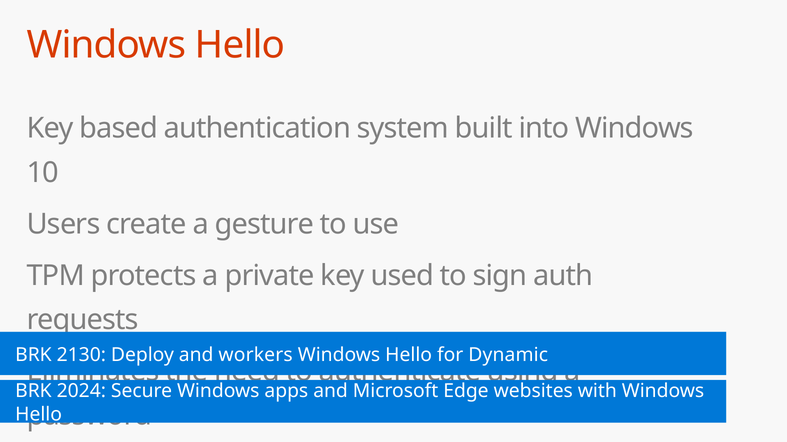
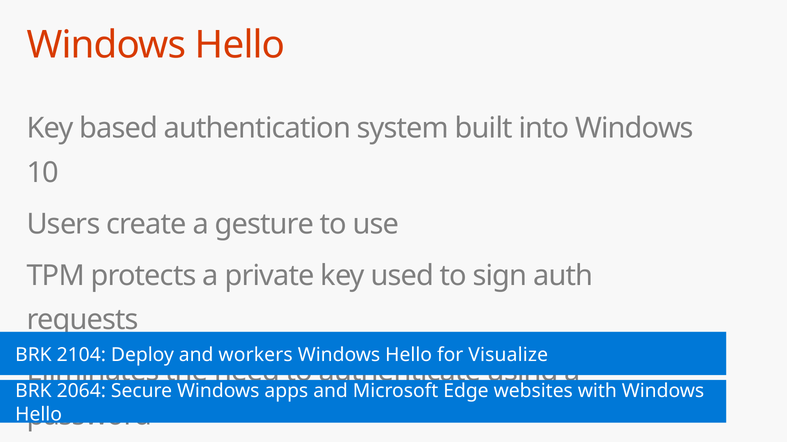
2130: 2130 -> 2104 (81, 355)
Dynamic: Dynamic -> Visualize (508, 355)
2024: 2024 -> 2064 (81, 392)
